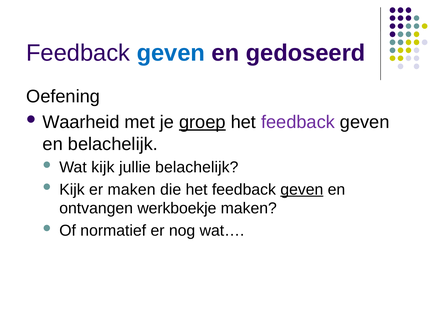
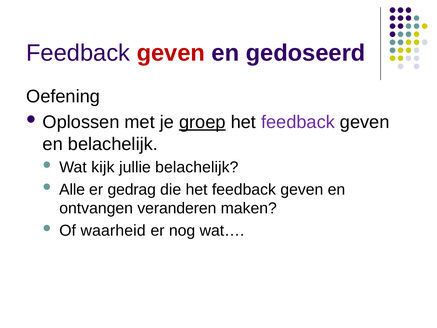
geven colour: blue -> red (171, 53)
Waarheid: Waarheid -> Oplossen (81, 122)
Kijk: Kijk -> Alle (72, 189)
er maken: maken -> gedrag (132, 189)
geven underline: present -> none (302, 189)
werkboekje: werkboekje -> veranderen (177, 208)
normatief: normatief -> waarheid (113, 230)
